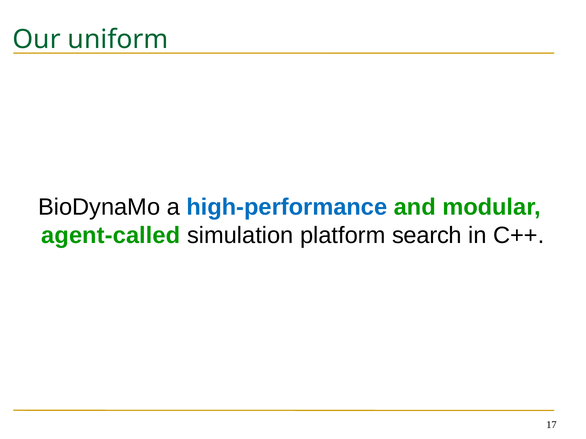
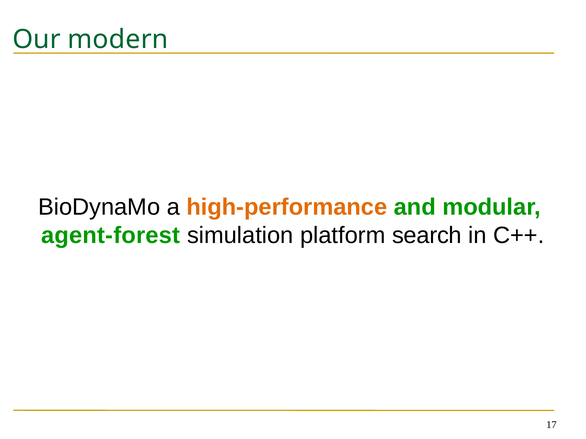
uniform: uniform -> modern (118, 39)
high-performance colour: blue -> orange (287, 207)
agent-called: agent-called -> agent-forest (111, 236)
